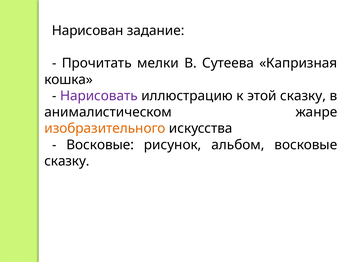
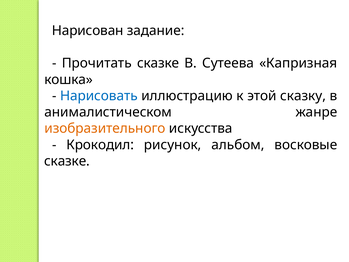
Прочитать мелки: мелки -> сказке (158, 63)
Нарисовать colour: purple -> blue (99, 96)
Восковые: Восковые -> Крокодил (100, 145)
сказку: сказку -> сказке (67, 161)
